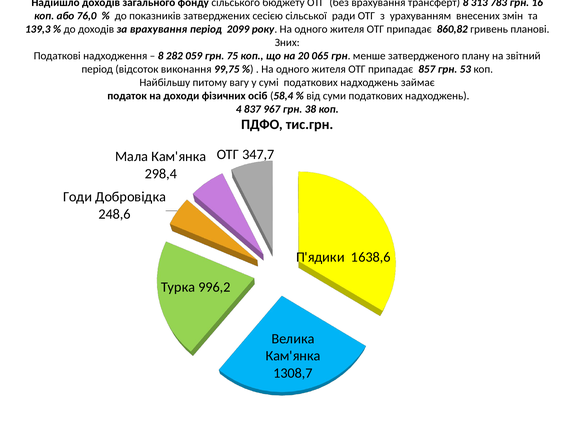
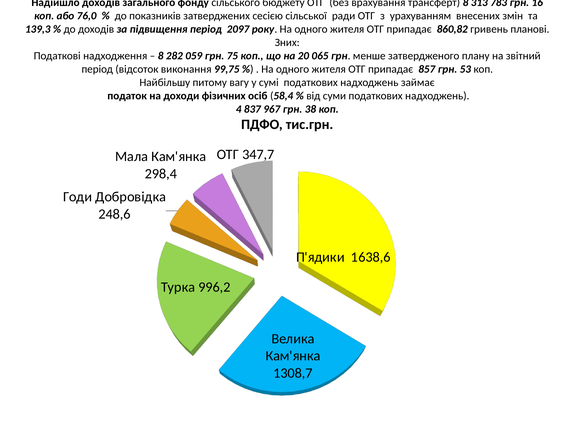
за врахування: врахування -> підвищення (159, 29)
2099: 2099 -> 2097 (238, 29)
